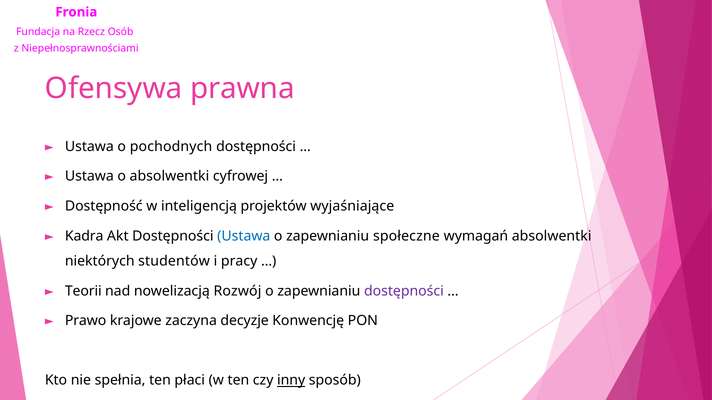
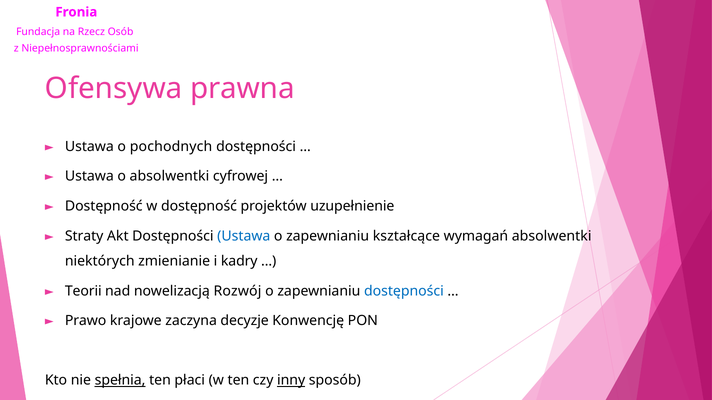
w inteligencją: inteligencją -> dostępność (199, 206)
wyjaśniające: wyjaśniające -> uzupełnienie (352, 206)
Kadra: Kadra -> Straty (84, 236)
społeczne: społeczne -> kształcące (406, 236)
studentów: studentów -> zmienianie (174, 262)
pracy: pracy -> kadry (239, 262)
dostępności colour: purple -> blue (404, 291)
spełnia underline: none -> present (120, 381)
